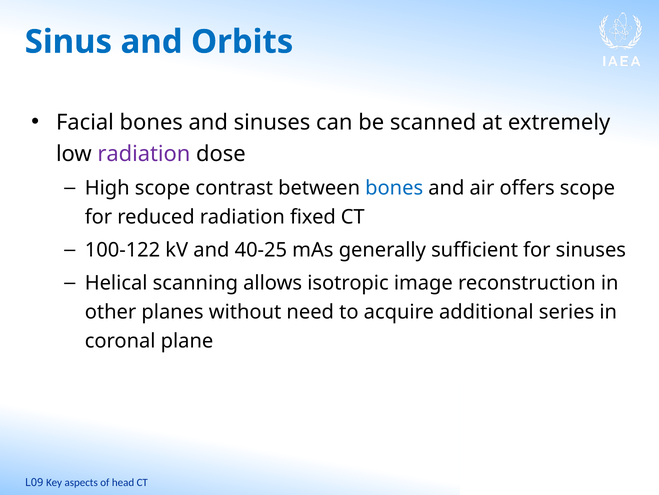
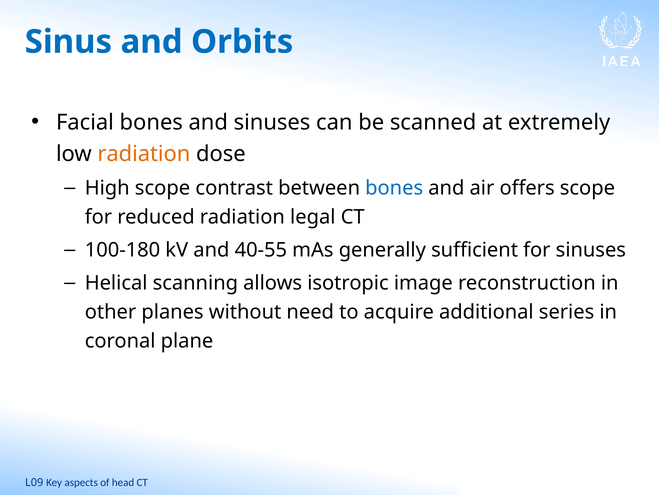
radiation colour: purple -> orange (144, 154)
fixed: fixed -> legal (313, 217)
100-122: 100-122 -> 100-180 (123, 250)
40-25: 40-25 -> 40-55 (261, 250)
